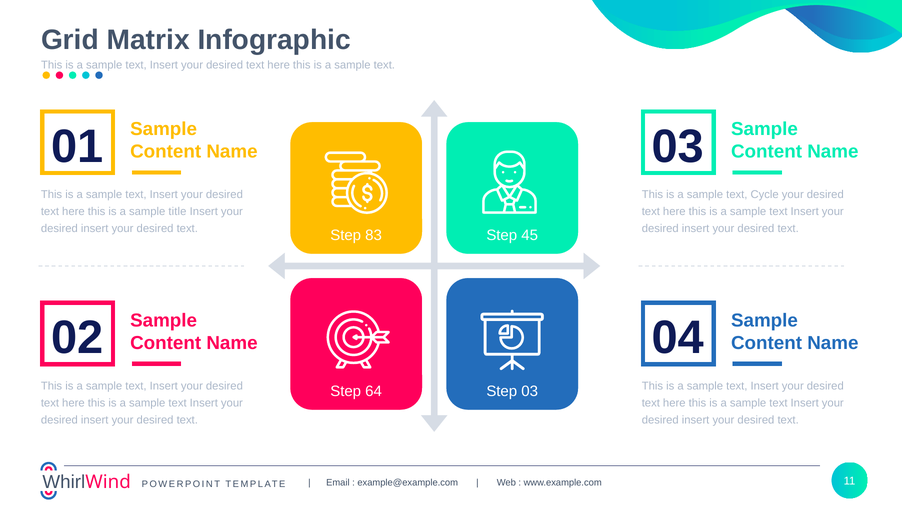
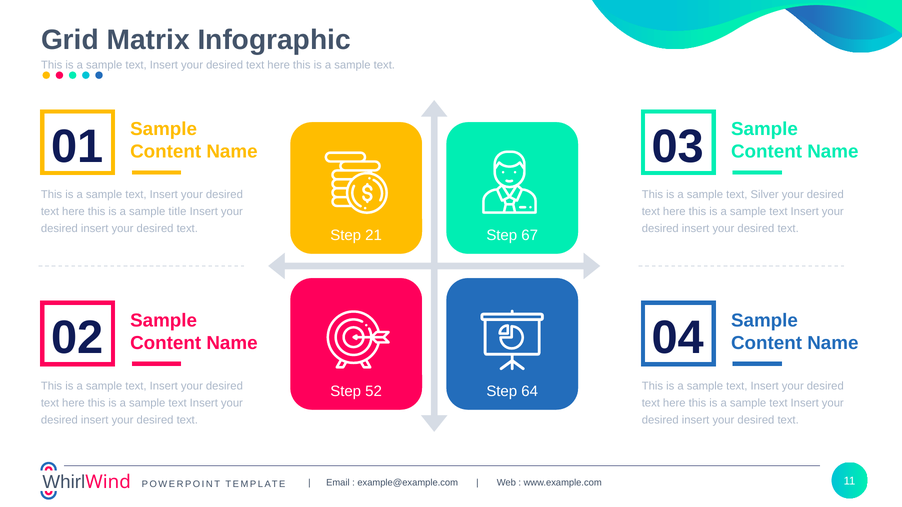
Cycle: Cycle -> Silver (765, 195)
83: 83 -> 21 (374, 235)
45: 45 -> 67 (530, 235)
64: 64 -> 52 (374, 391)
03: 03 -> 64 (530, 391)
